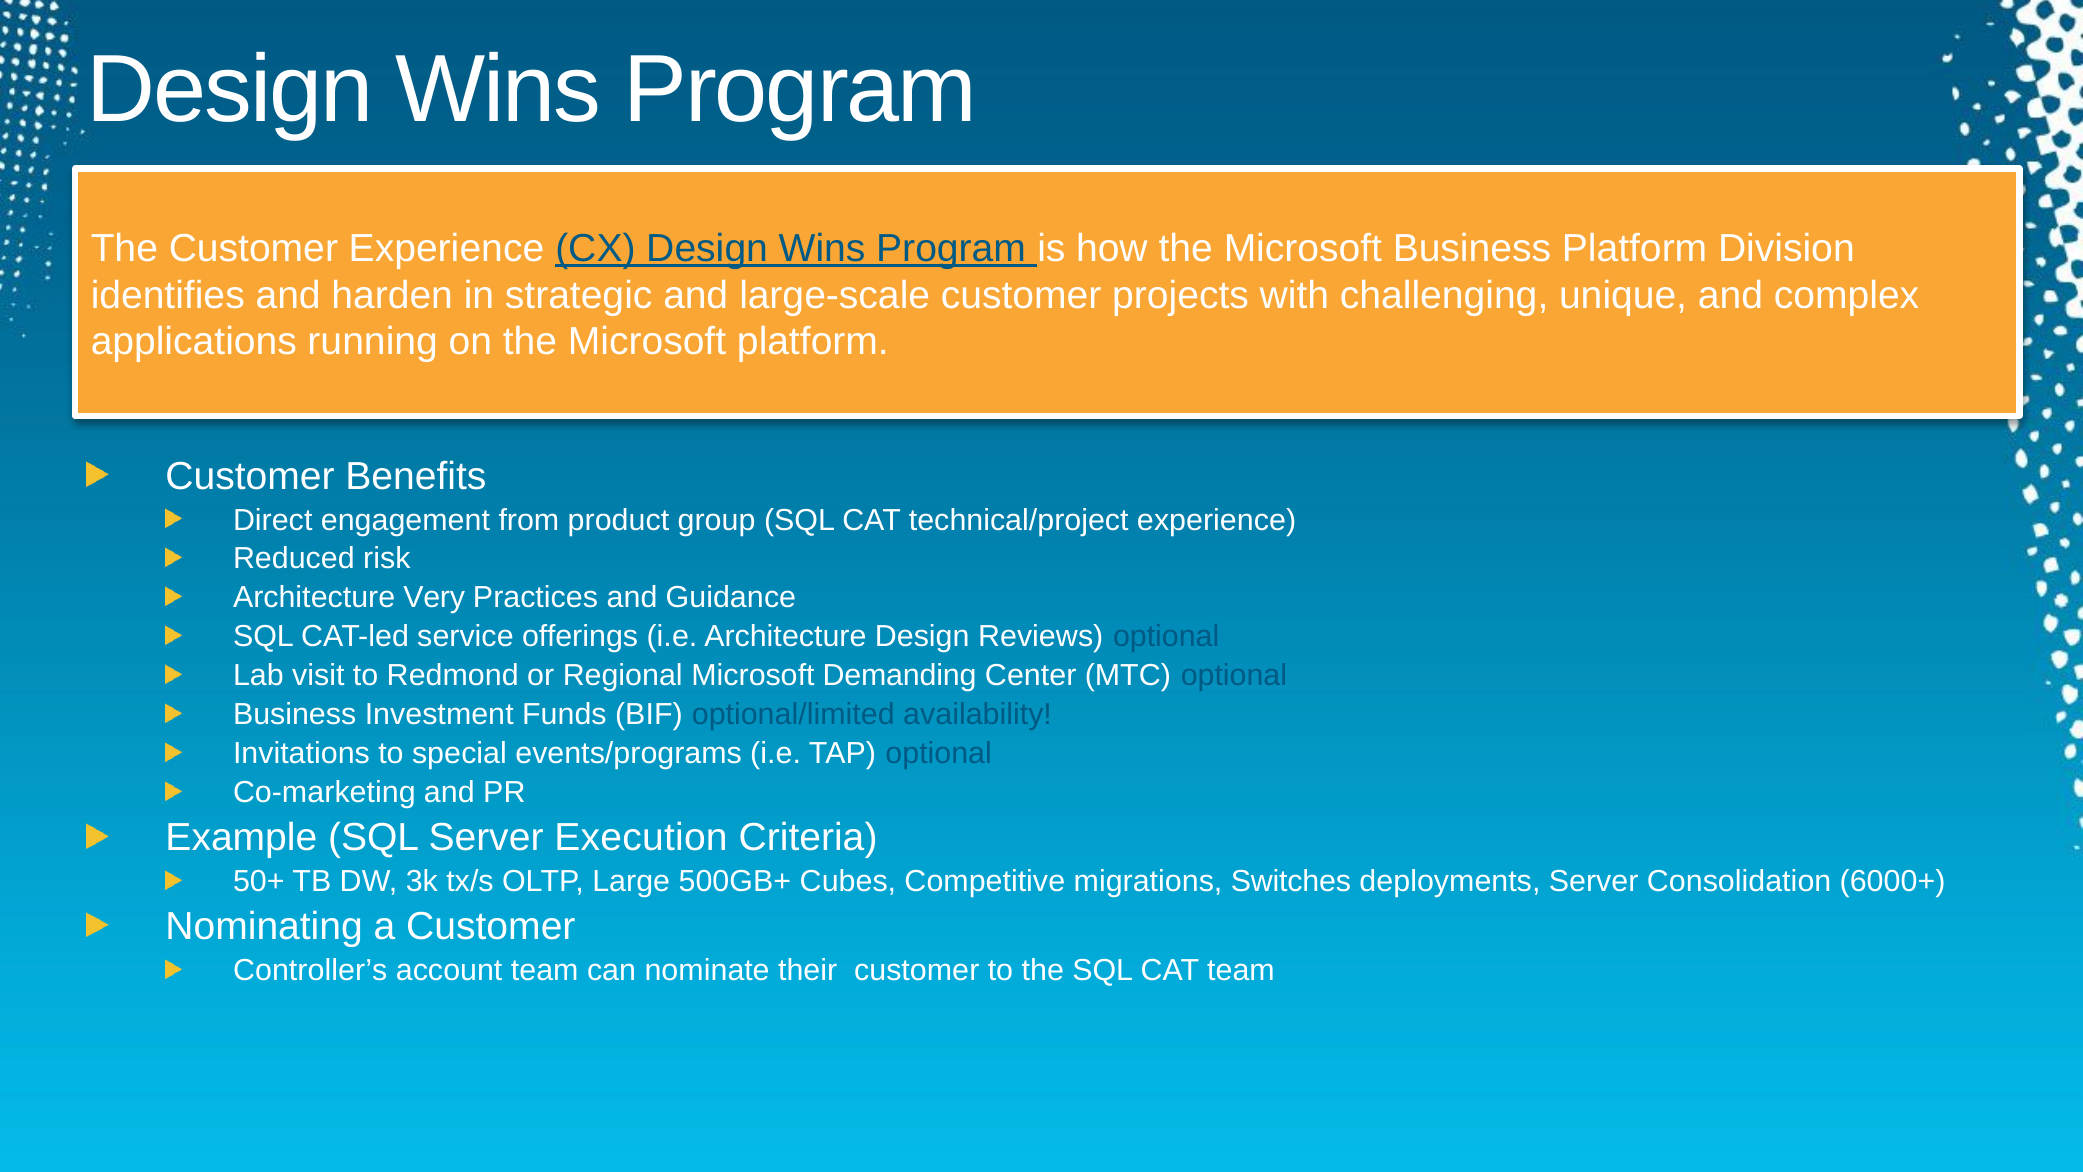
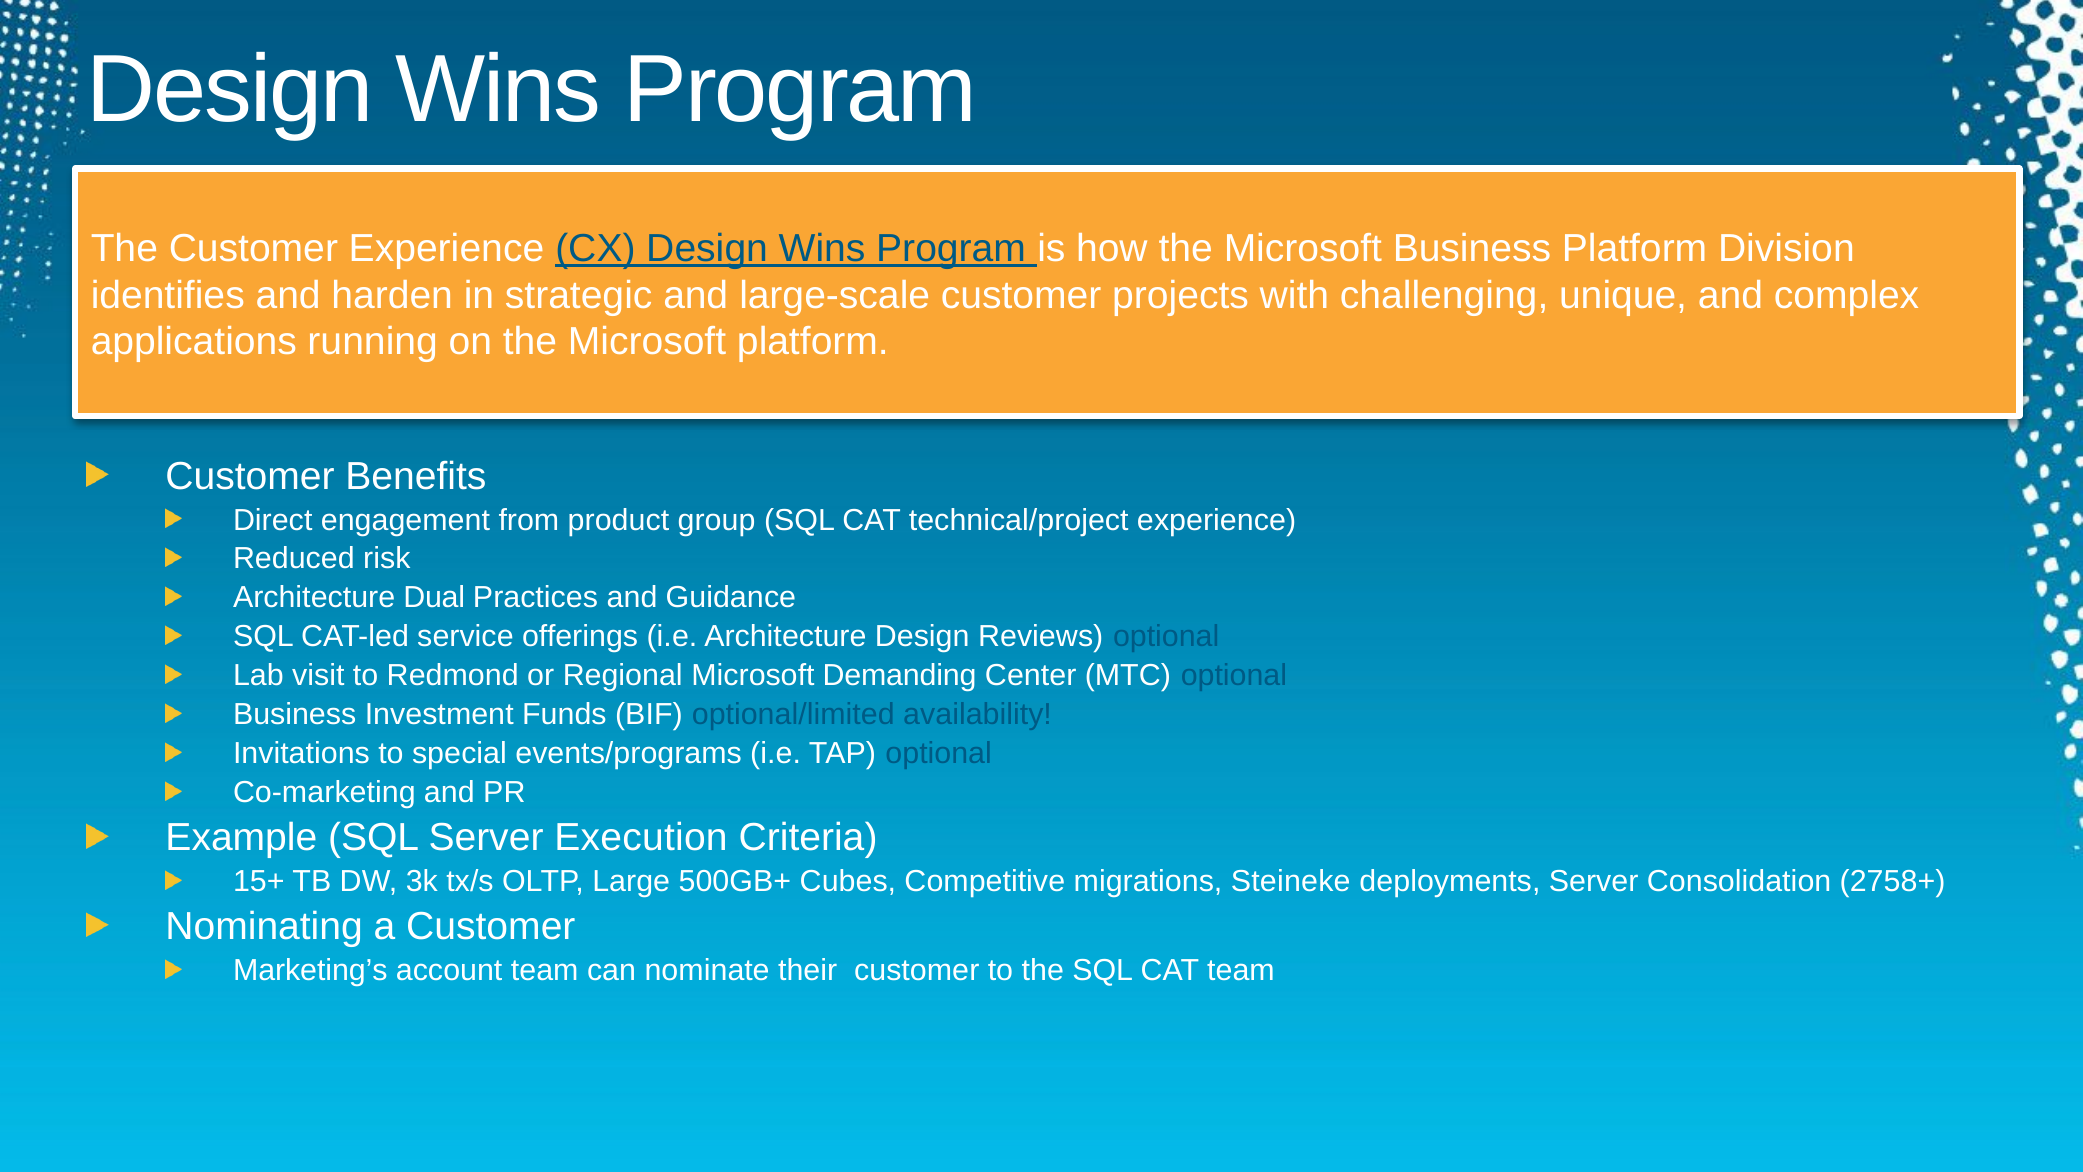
Very: Very -> Dual (434, 598)
50+: 50+ -> 15+ (259, 882)
Switches: Switches -> Steineke (1291, 882)
6000+: 6000+ -> 2758+ (1893, 882)
Controller’s: Controller’s -> Marketing’s (310, 971)
